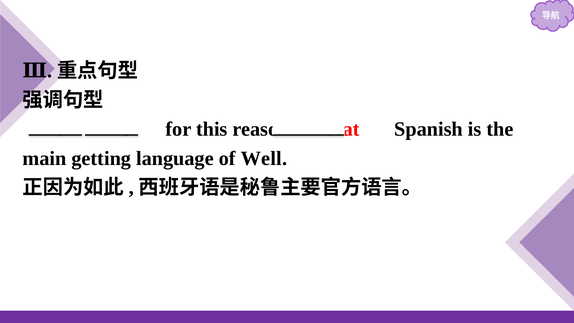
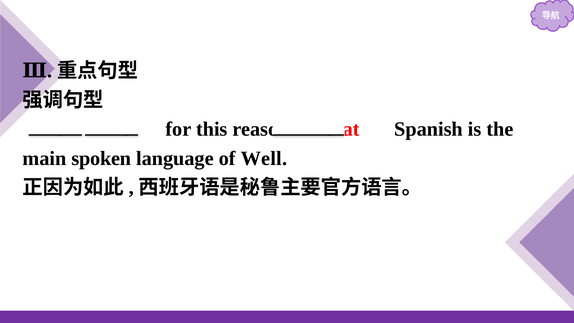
getting: getting -> spoken (101, 158)
